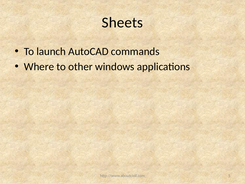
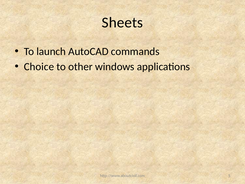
Where: Where -> Choice (39, 67)
